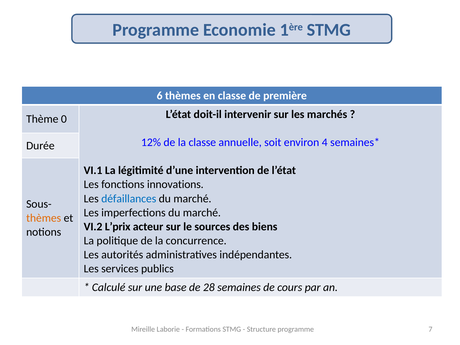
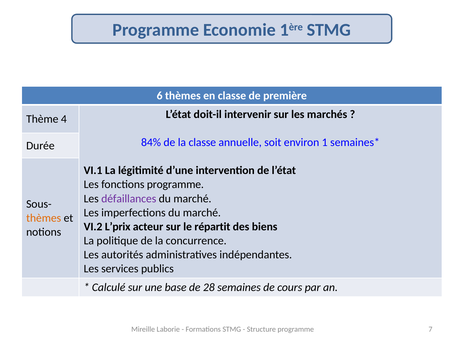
0: 0 -> 4 (64, 119)
12%: 12% -> 84% (151, 142)
4: 4 -> 1 (325, 142)
fonctions innovations: innovations -> programme (175, 185)
défaillances colour: blue -> purple (129, 199)
sources: sources -> répartit (212, 227)
